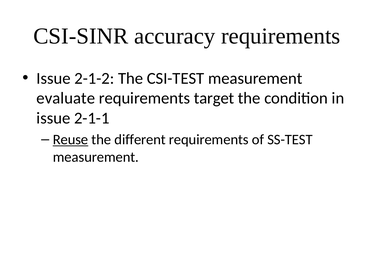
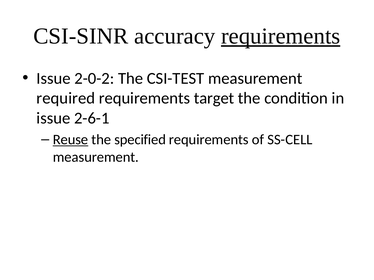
requirements underline: none -> present (281, 36)
2-1-2: 2-1-2 -> 2-0-2 (94, 78)
evaluate: evaluate -> required (66, 98)
2-1-1: 2-1-1 -> 2-6-1 (92, 118)
different: different -> specified (140, 140)
SS-TEST: SS-TEST -> SS-CELL (290, 140)
